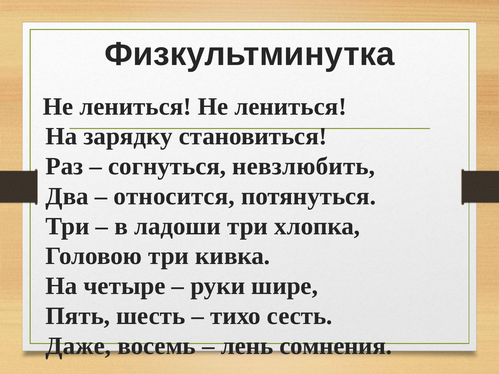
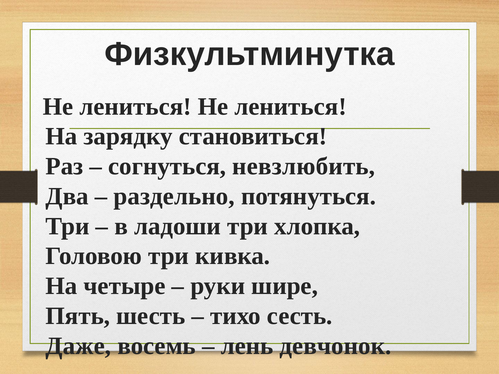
относится: относится -> раздельно (174, 196)
сомнения: сомнения -> девчонок (336, 346)
